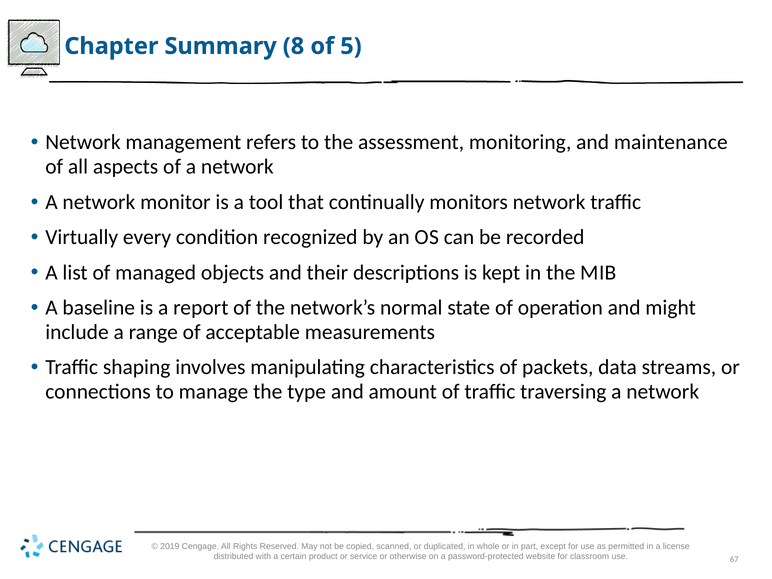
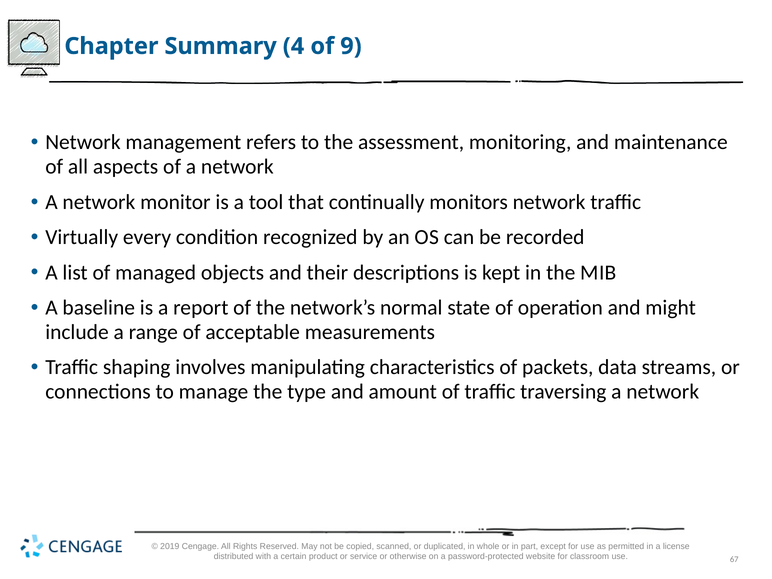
8: 8 -> 4 (293, 46)
5: 5 -> 9 (351, 46)
